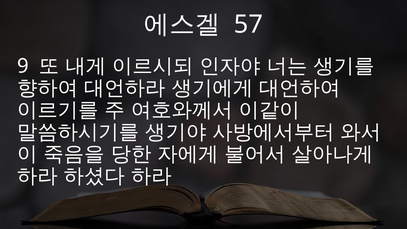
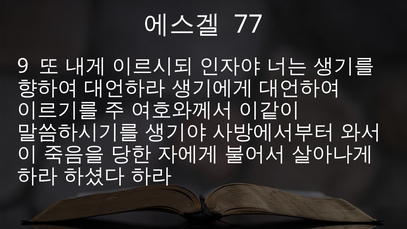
57: 57 -> 77 (248, 25)
